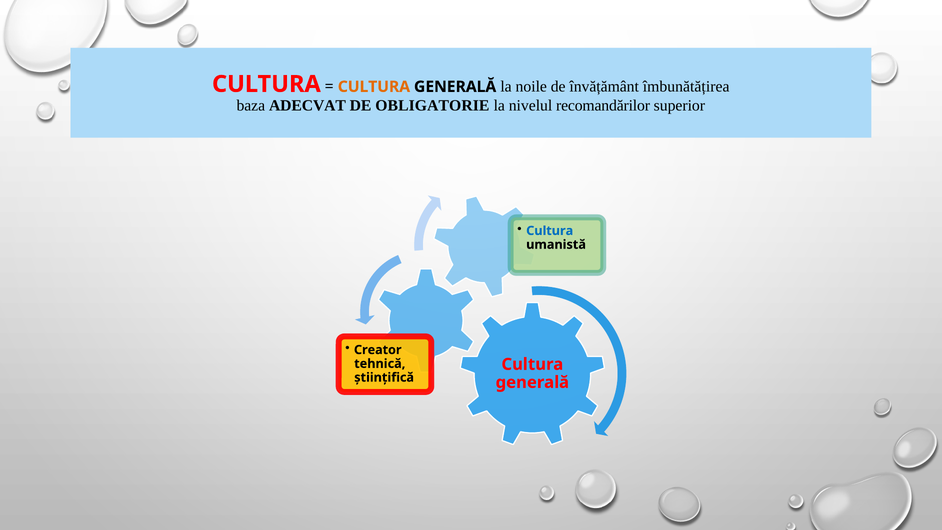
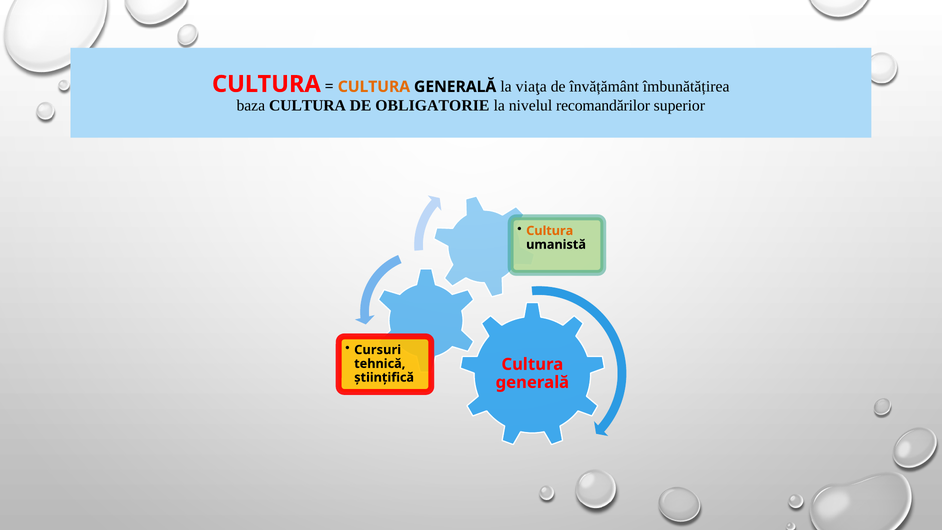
noile: noile -> viaţa (531, 87)
ADECVAT: ADECVAT -> CULTURA (307, 105)
Cultura colour: blue -> orange (550, 231)
Creator: Creator -> Cursuri (378, 350)
